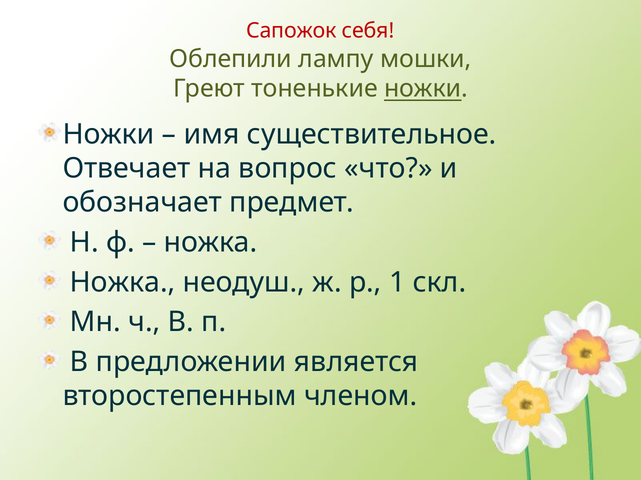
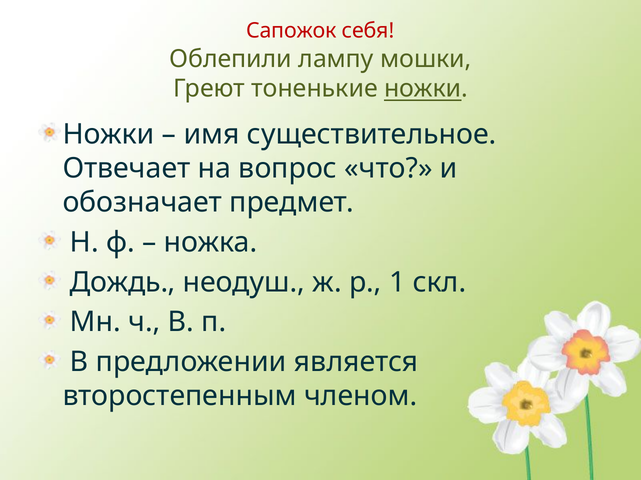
Ножка: Ножка -> Дождь (123, 283)
